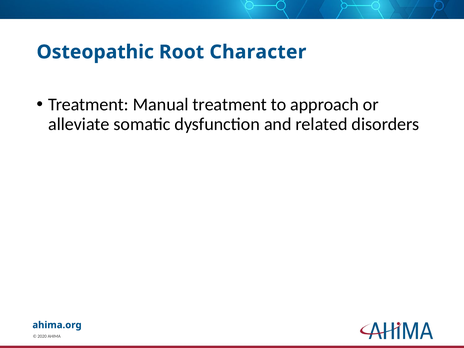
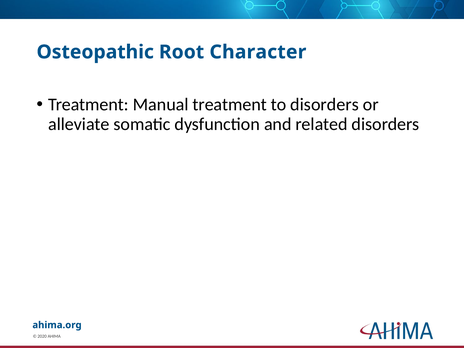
to approach: approach -> disorders (325, 105)
